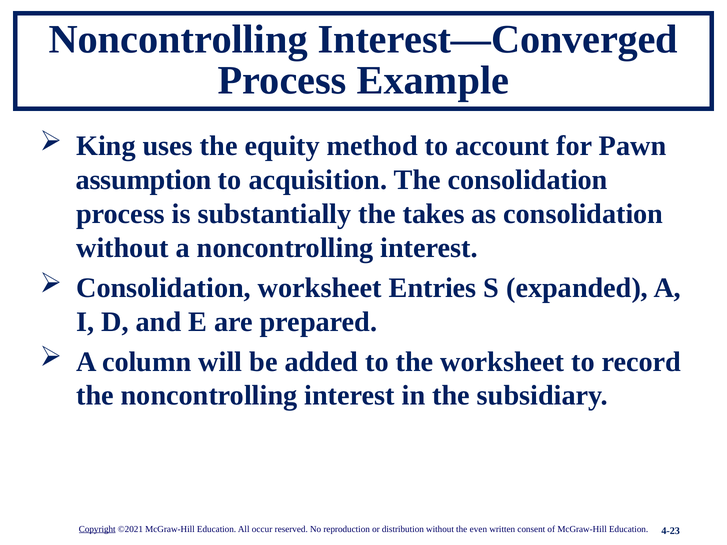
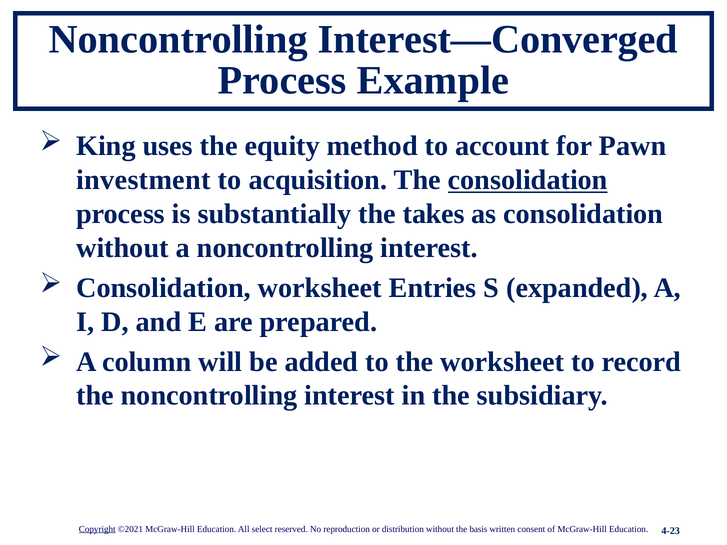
assumption: assumption -> investment (143, 180)
consolidation underline: none -> present (528, 180)
occur: occur -> select (262, 529)
even: even -> basis (478, 529)
